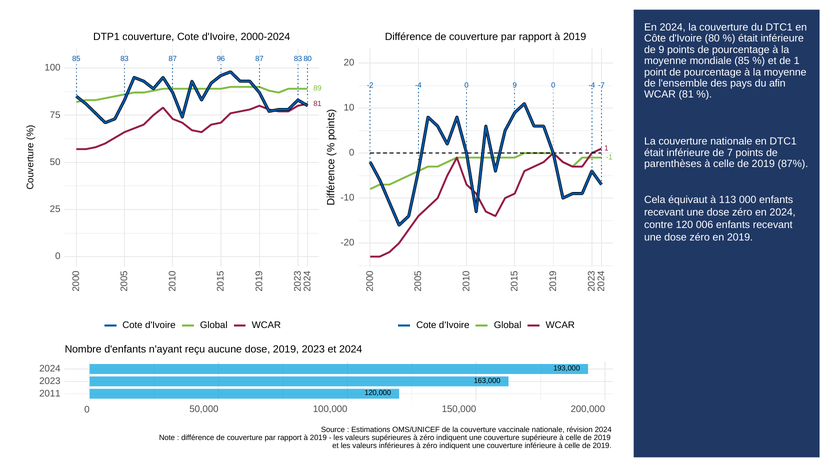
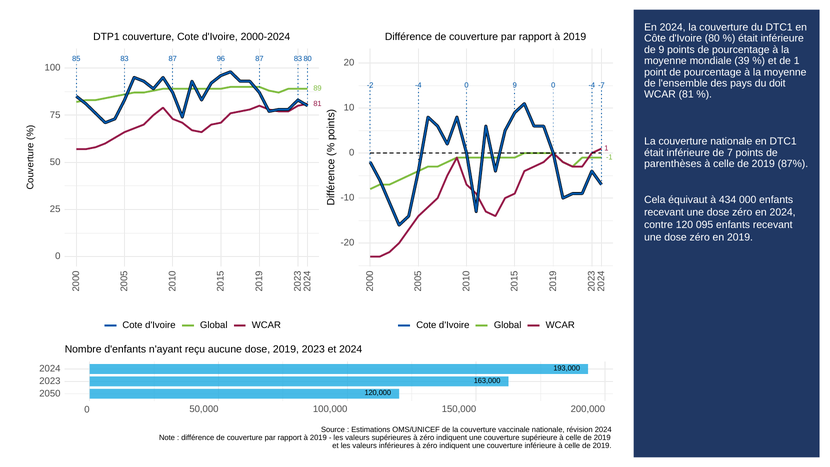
mondiale 85: 85 -> 39 (742, 61)
afin: afin -> doit (777, 83)
113: 113 -> 434 (728, 200)
006: 006 -> 095 (705, 225)
2011: 2011 -> 2050 (50, 393)
